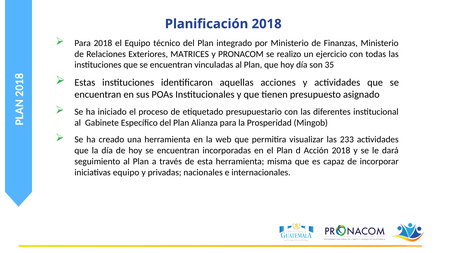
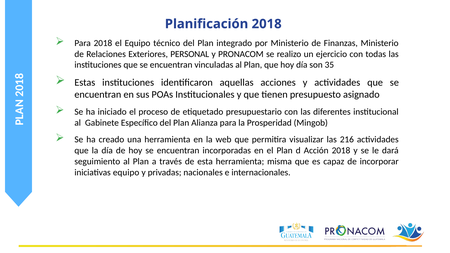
MATRICES: MATRICES -> PERSONAL (190, 54)
233: 233 -> 216 (347, 140)
